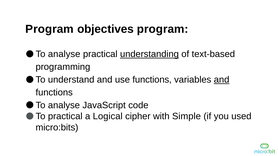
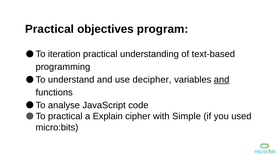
Program: Program -> Practical (50, 29)
analyse: analyse -> iteration (64, 54)
understanding underline: present -> none (149, 54)
use functions: functions -> decipher (152, 80)
Logical: Logical -> Explain (108, 117)
